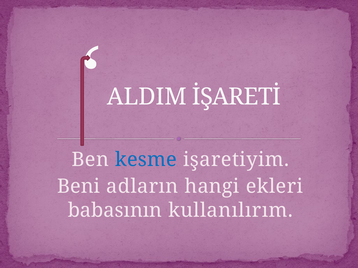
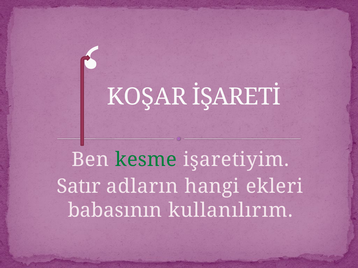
ALDIM: ALDIM -> KOŞAR (147, 97)
kesme colour: blue -> green (146, 160)
Beni: Beni -> Satır (79, 187)
